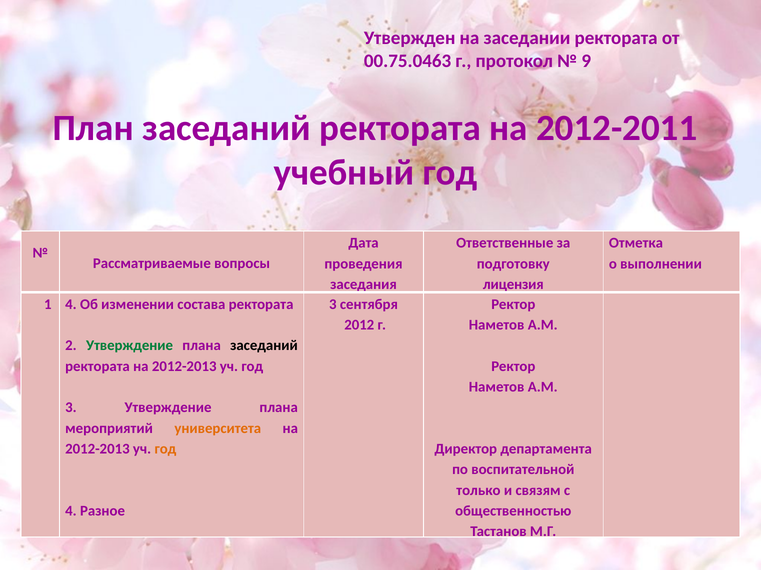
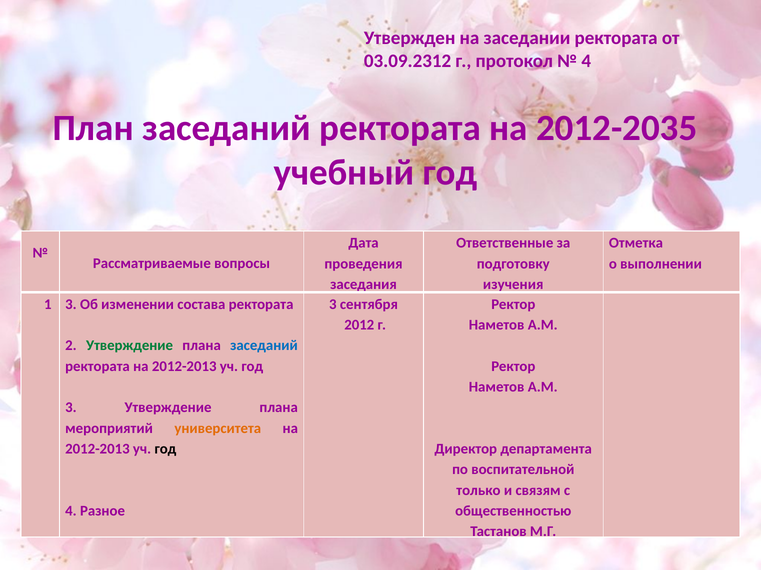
00.75.0463: 00.75.0463 -> 03.09.2312 (408, 61)
9: 9 -> 4 (586, 61)
2012-2011: 2012-2011 -> 2012-2035 (617, 128)
лицензия: лицензия -> изучения (513, 285)
1 4: 4 -> 3 (71, 305)
заседаний colour: black -> blue (264, 346)
год colour: orange -> black (165, 449)
